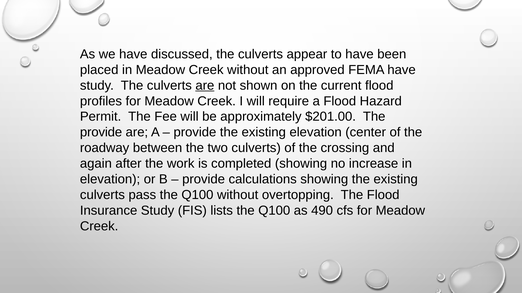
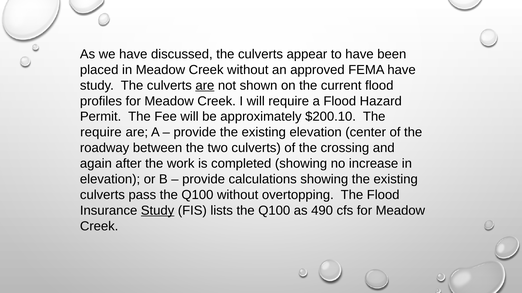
$201.00: $201.00 -> $200.10 (331, 117)
provide: provide -> require (101, 133)
Study underline: none -> present (158, 211)
